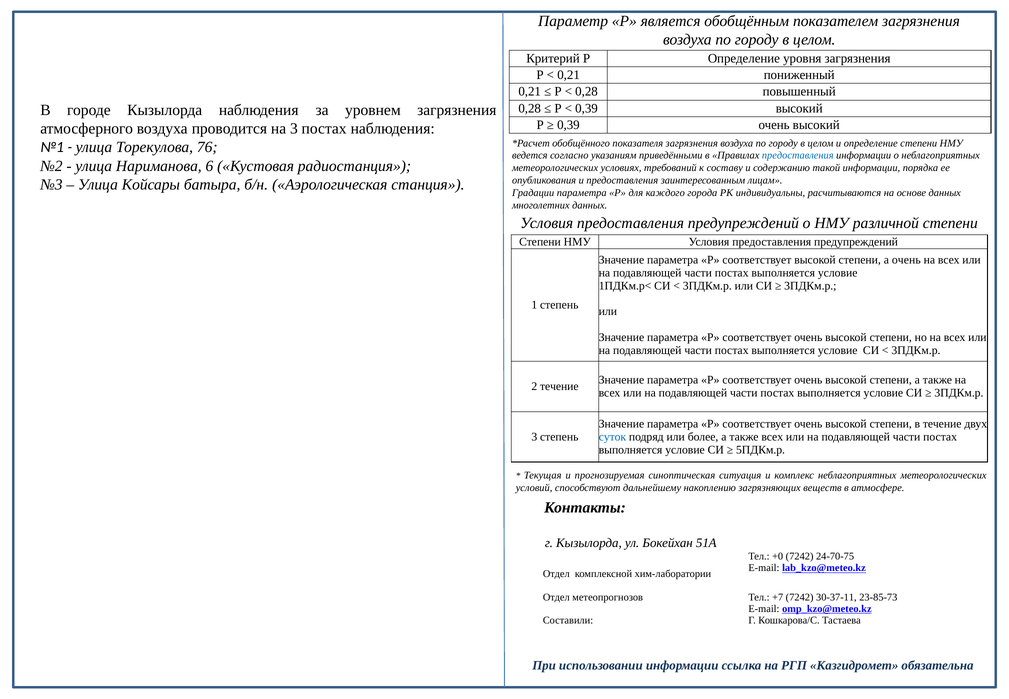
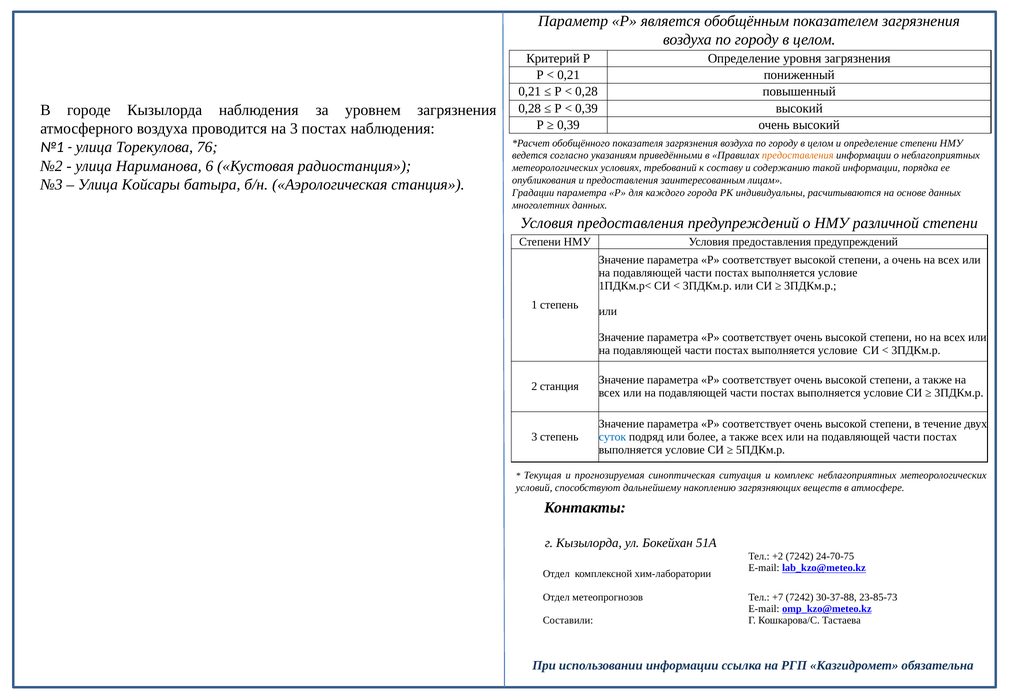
предоставления colour: blue -> orange (798, 155)
2 течение: течение -> станция (559, 386)
+0: +0 -> +2 (778, 556)
30-37-11: 30-37-11 -> 30-37-88 (836, 597)
